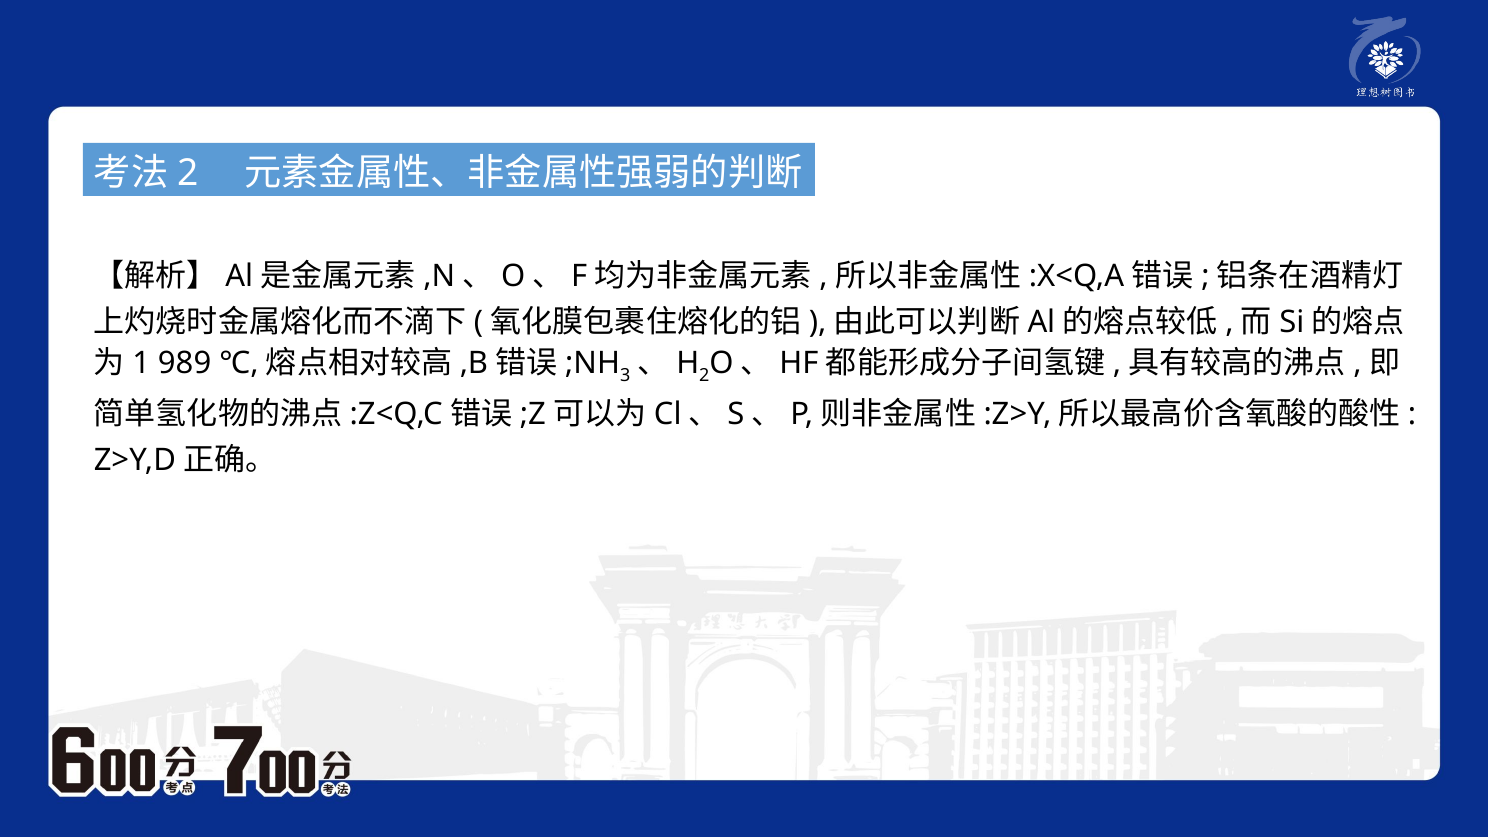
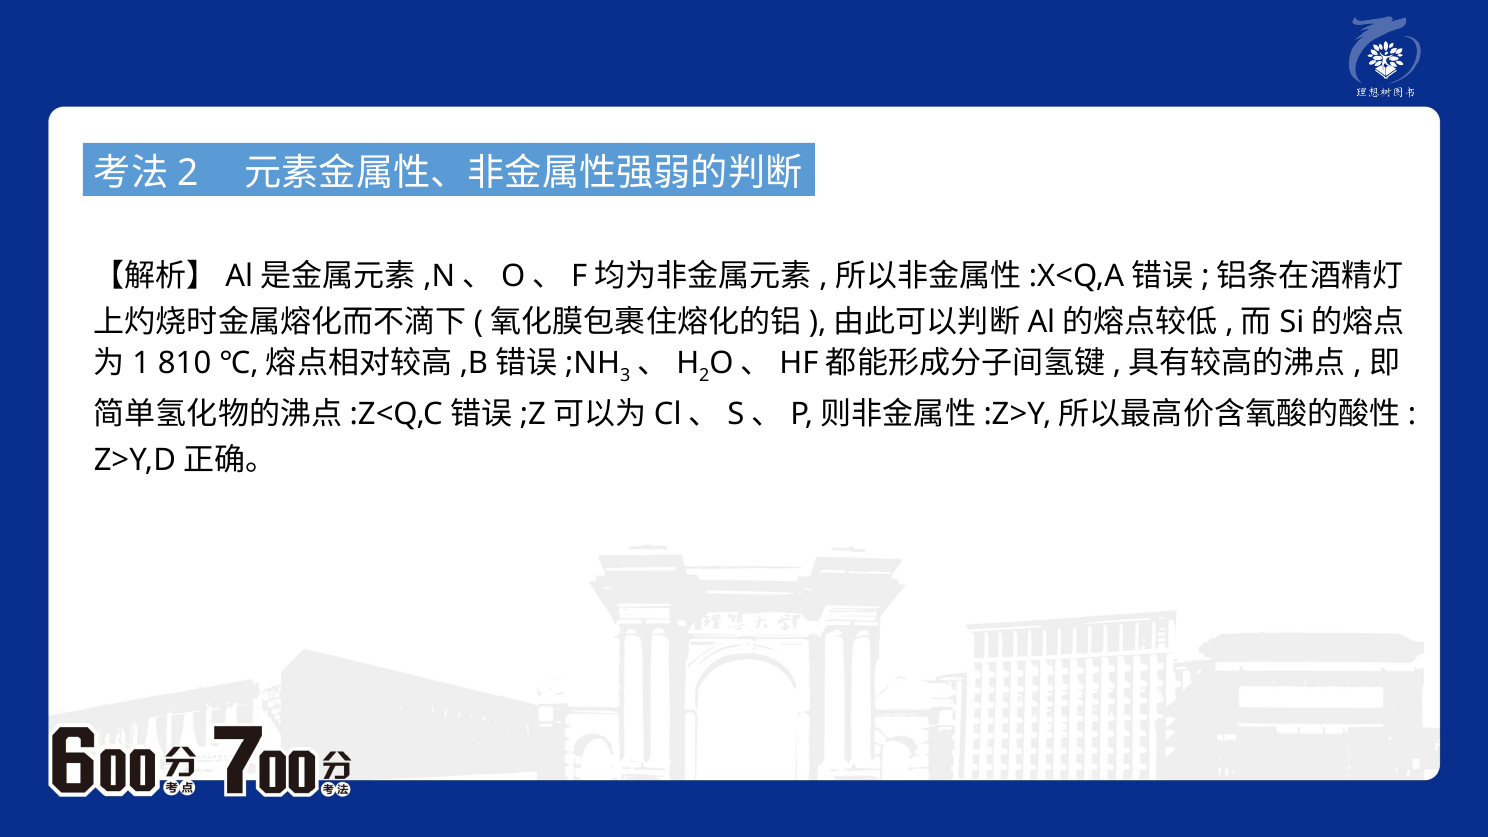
989: 989 -> 810 (185, 363)
